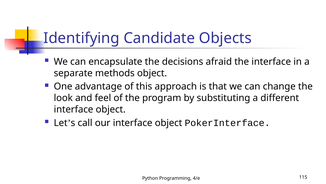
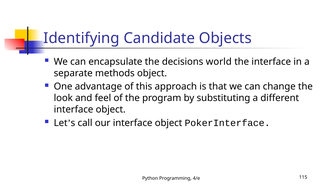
afraid: afraid -> world (219, 62)
